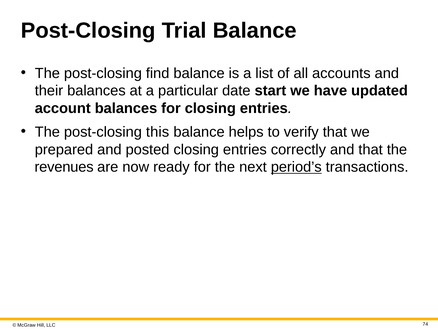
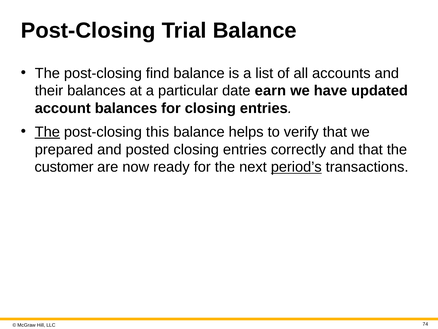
start: start -> earn (270, 91)
The underline: none -> present (47, 132)
revenues: revenues -> customer (64, 167)
